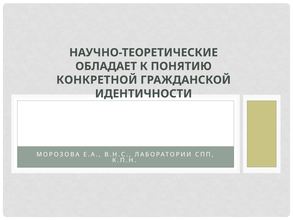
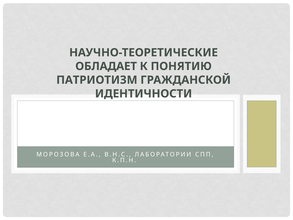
КОНКРЕТНОЙ: КОНКРЕТНОЙ -> ПАТРИОТИЗМ (97, 80)
